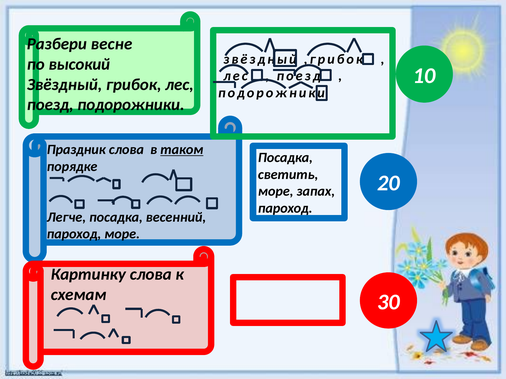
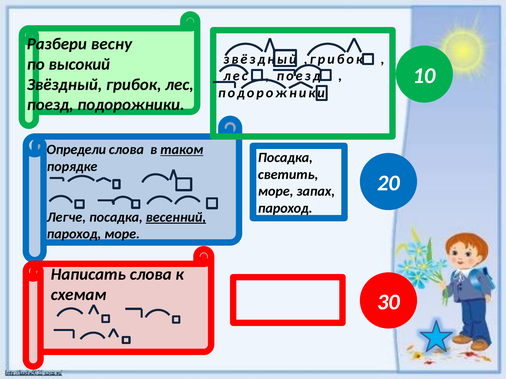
весне: весне -> весну (111, 44)
Праздник: Праздник -> Определи (76, 150)
весенний underline: none -> present (176, 217)
Картинку: Картинку -> Написать (88, 275)
